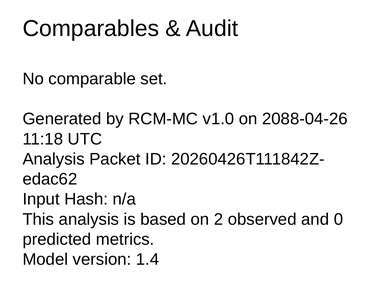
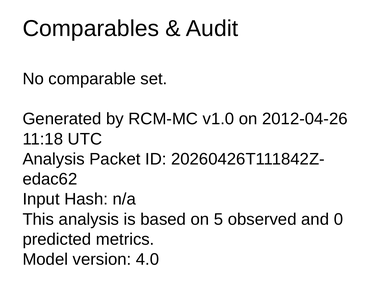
2088-04-26: 2088-04-26 -> 2012-04-26 (305, 119)
2: 2 -> 5 (219, 219)
1.4: 1.4 -> 4.0 (147, 259)
